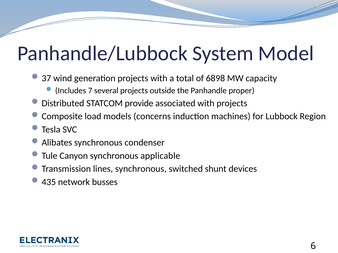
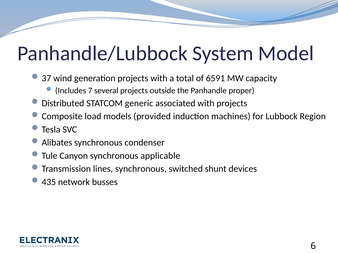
6898: 6898 -> 6591 (215, 78)
provide: provide -> generic (139, 103)
concerns: concerns -> provided (152, 117)
